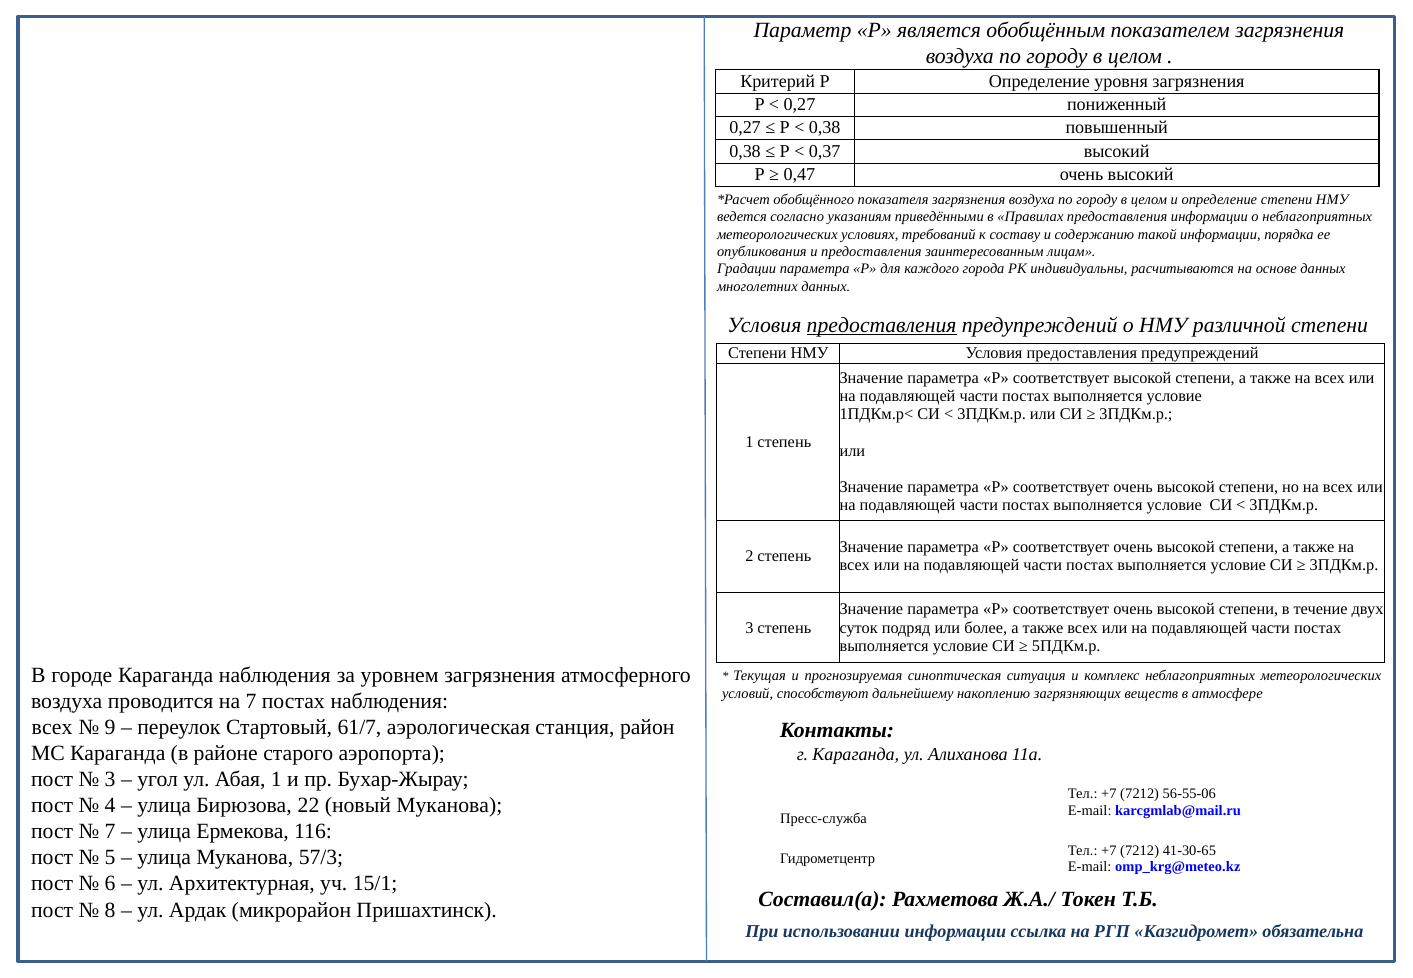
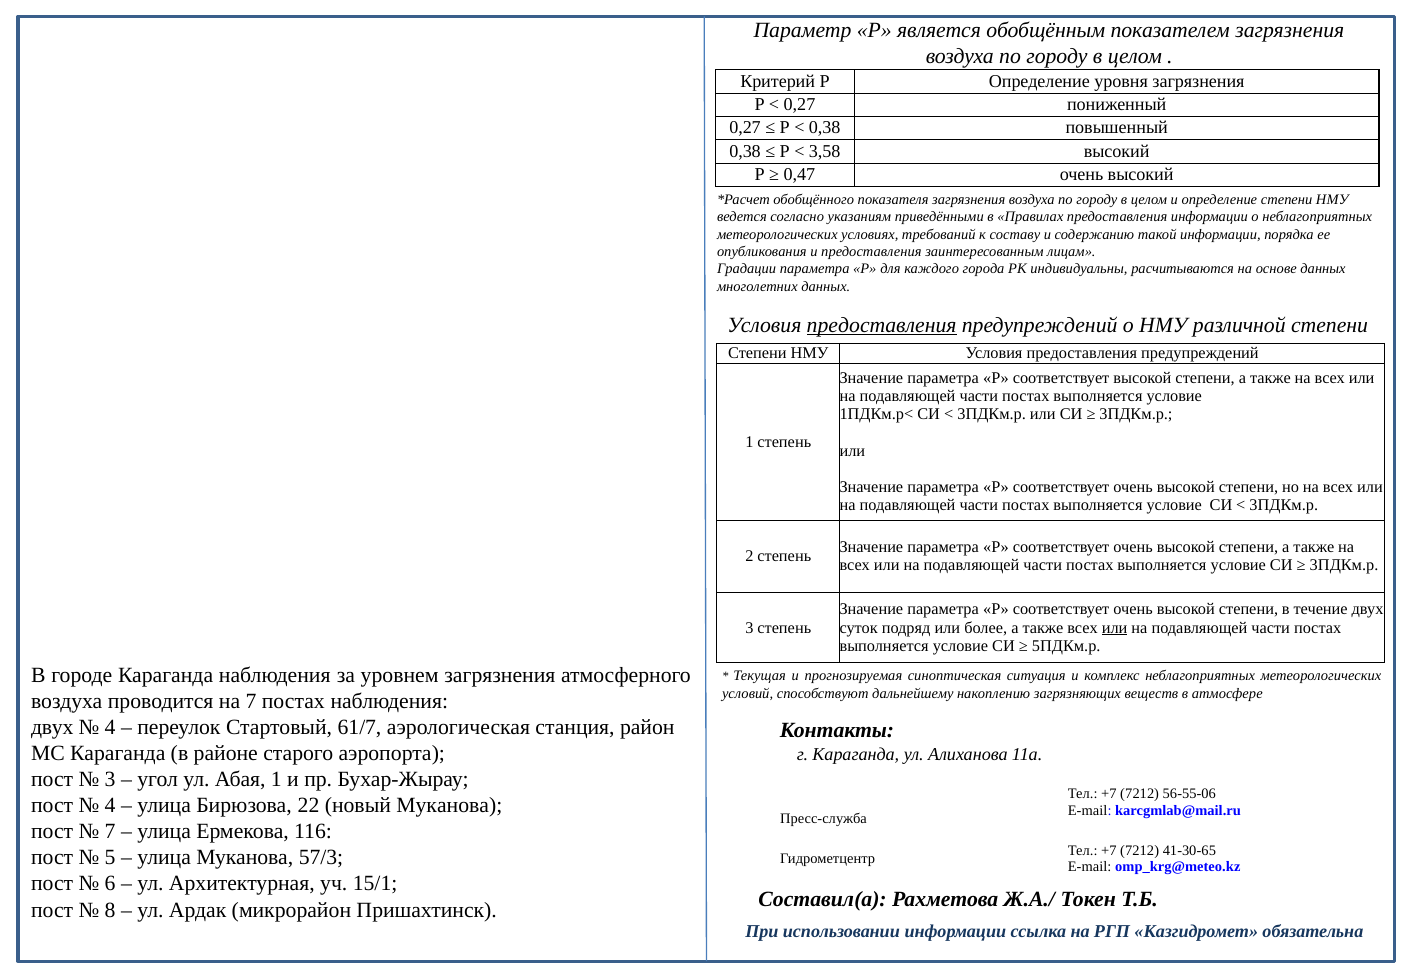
0,37: 0,37 -> 3,58 (825, 151)
или underline: none -> present (1115, 628)
всех: всех -> двух (52, 727)
9: 9 -> 4 (110, 727)
